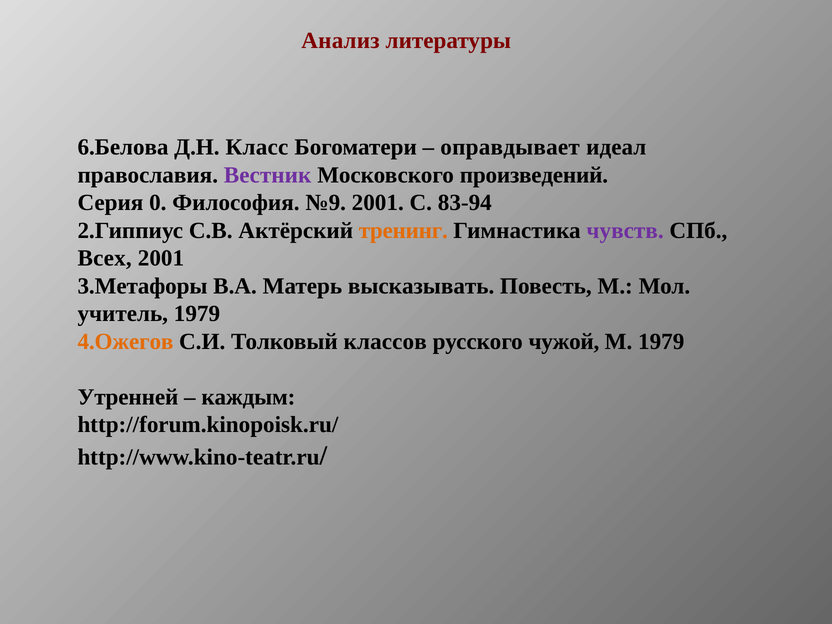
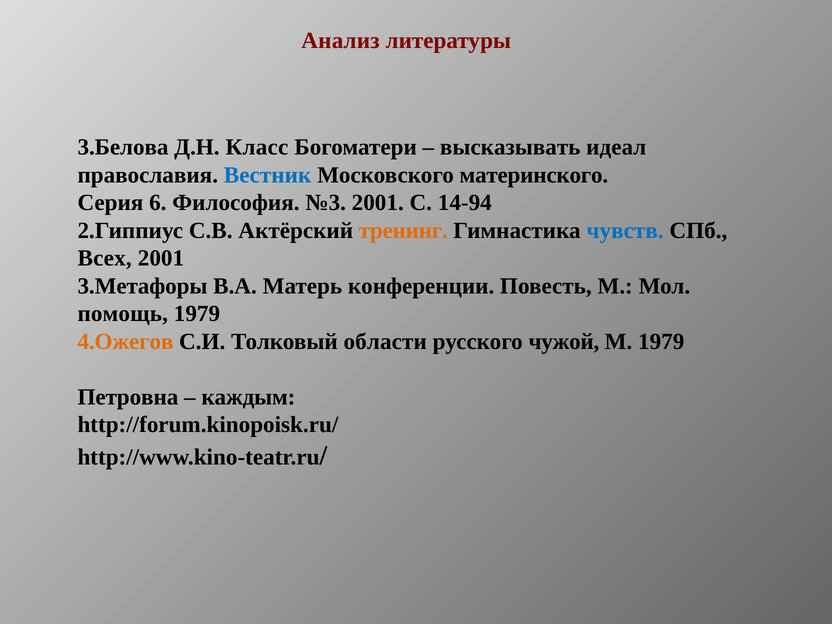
6.Белова: 6.Белова -> 3.Белова (123, 147)
оправдывает: оправдывает -> высказывать (510, 147)
Вестник colour: purple -> blue (268, 175)
произведений: произведений -> материнского (534, 175)
0: 0 -> 6 (158, 203)
№9: №9 -> №3 (326, 203)
83-94: 83-94 -> 14-94 (465, 203)
чувств colour: purple -> blue (625, 231)
высказывать: высказывать -> конференции (421, 286)
учитель: учитель -> помощь (123, 314)
классов: классов -> области (385, 342)
Утренней: Утренней -> Петровна (128, 397)
